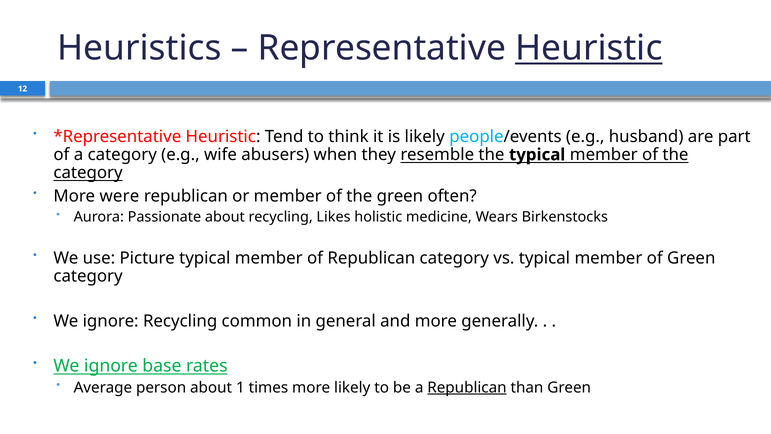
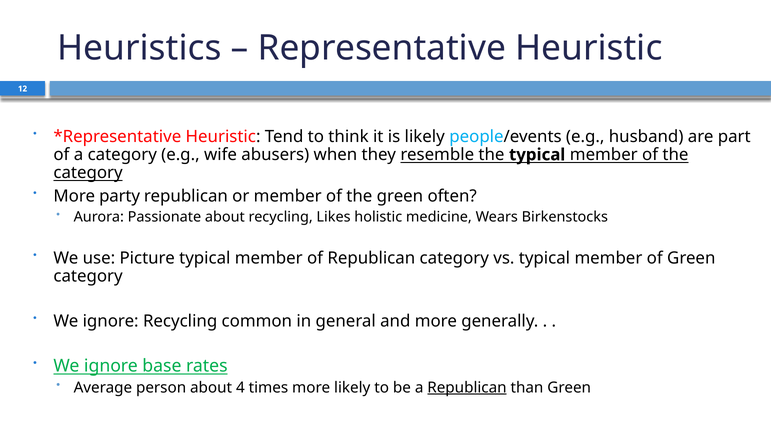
Heuristic underline: present -> none (589, 48)
were: were -> party (120, 196)
1: 1 -> 4 (240, 387)
